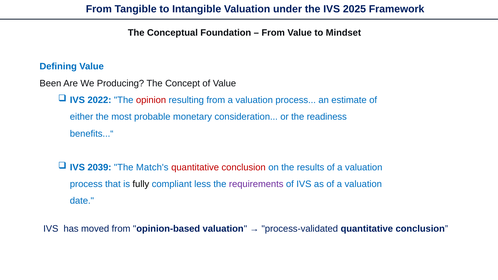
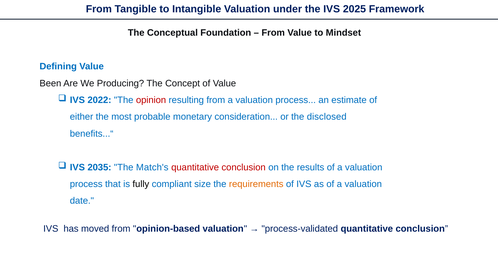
readiness: readiness -> disclosed (327, 117)
2039: 2039 -> 2035 (99, 167)
less: less -> size (203, 184)
requirements colour: purple -> orange (256, 184)
